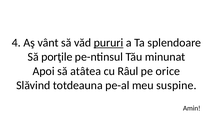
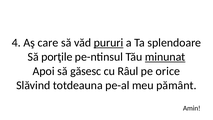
vânt: vânt -> care (48, 43)
minunat underline: none -> present (165, 57)
atâtea: atâtea -> găsesc (86, 71)
suspine: suspine -> pământ (176, 85)
